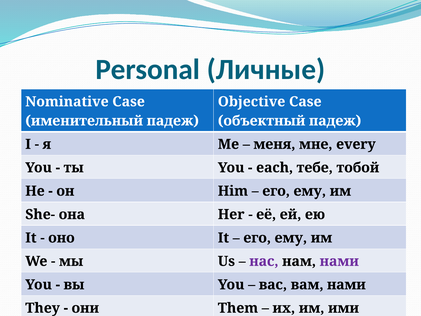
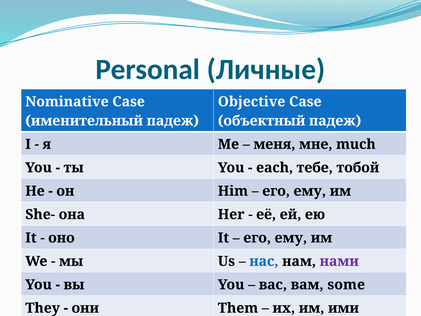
every: every -> much (356, 144)
нас colour: purple -> blue (264, 261)
вам нами: нами -> some (346, 284)
